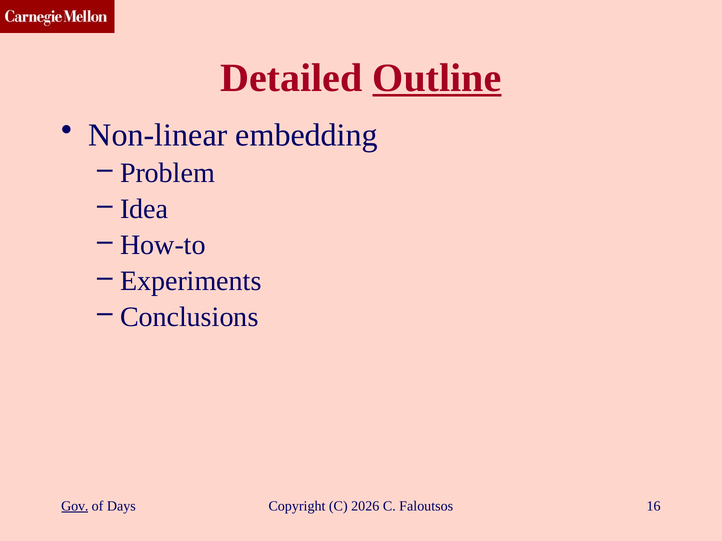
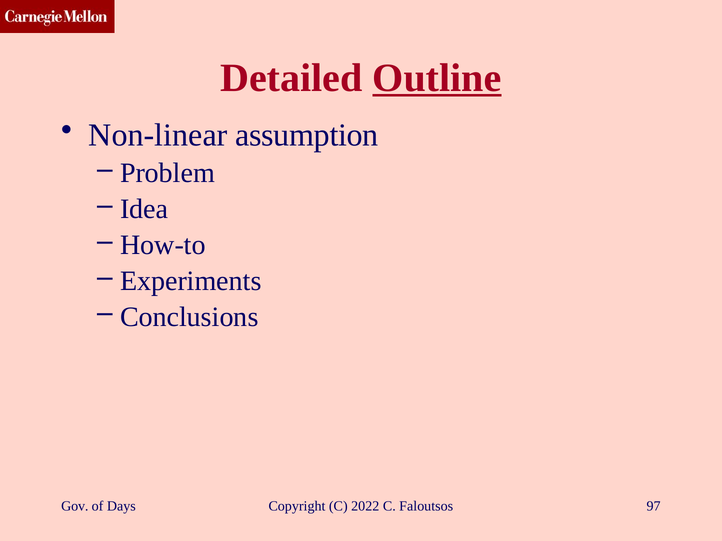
embedding: embedding -> assumption (307, 135)
Gov underline: present -> none (75, 506)
2026: 2026 -> 2022 (365, 506)
16: 16 -> 97 (654, 506)
